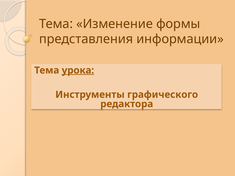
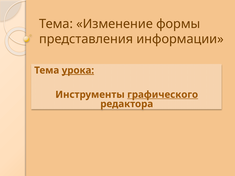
графического underline: none -> present (163, 95)
